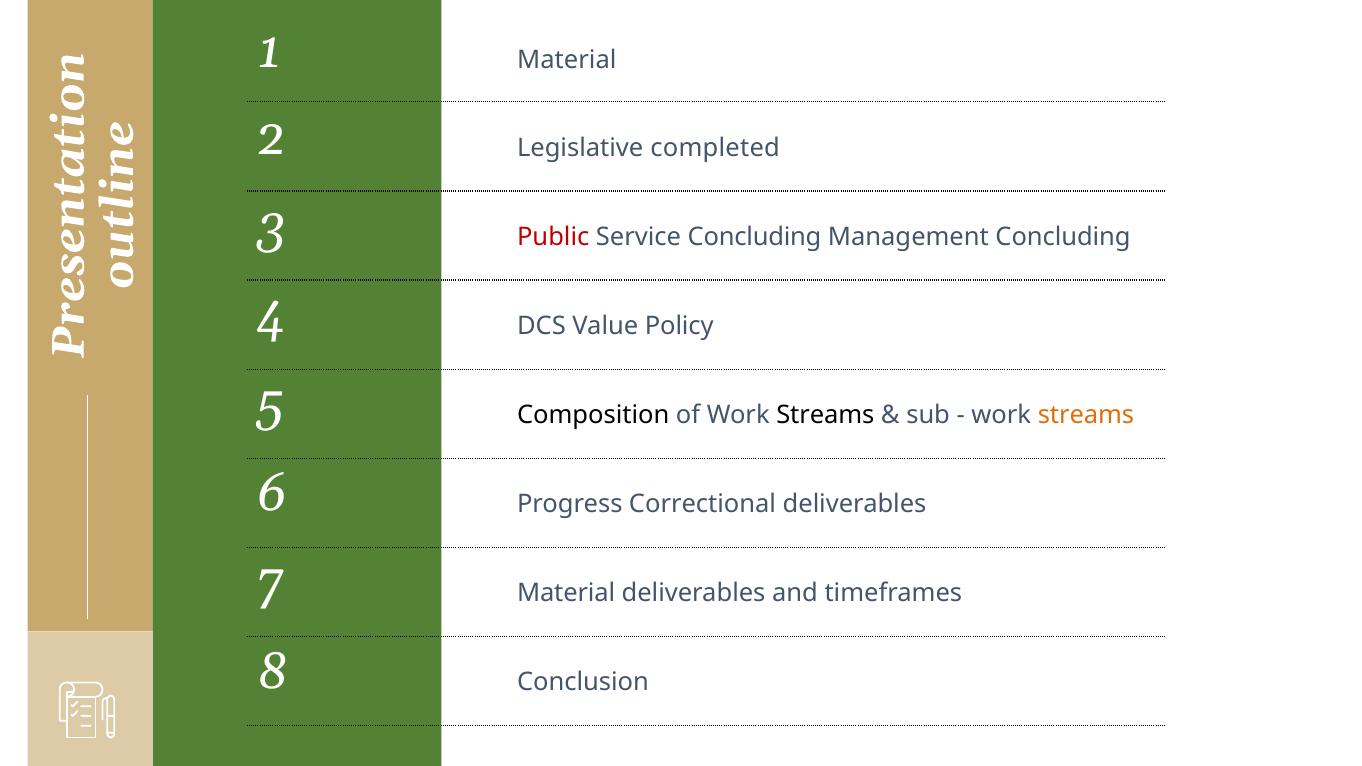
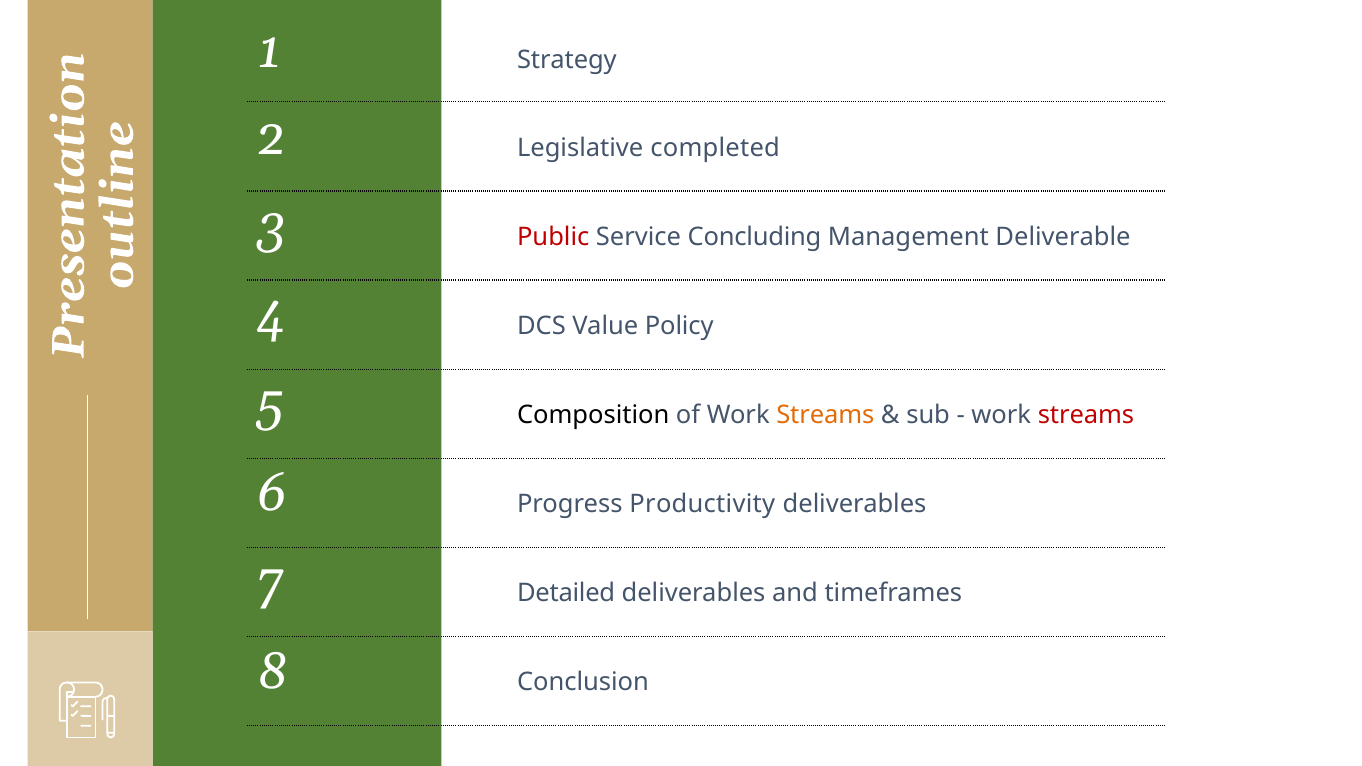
1 Material: Material -> Strategy (567, 60)
Management Concluding: Concluding -> Deliverable (1063, 237)
Streams colour: black -> orange (825, 415)
streams colour: orange -> red (1086, 415)
Correctional: Correctional -> Productivity (702, 504)
7 Material: Material -> Detailed (566, 593)
